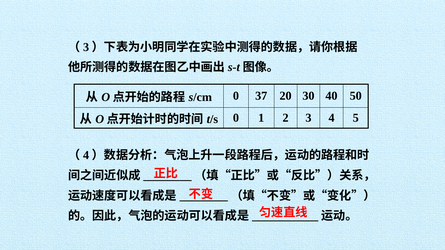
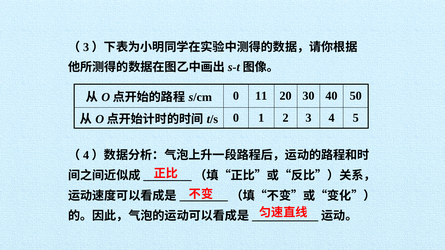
37: 37 -> 11 (261, 96)
